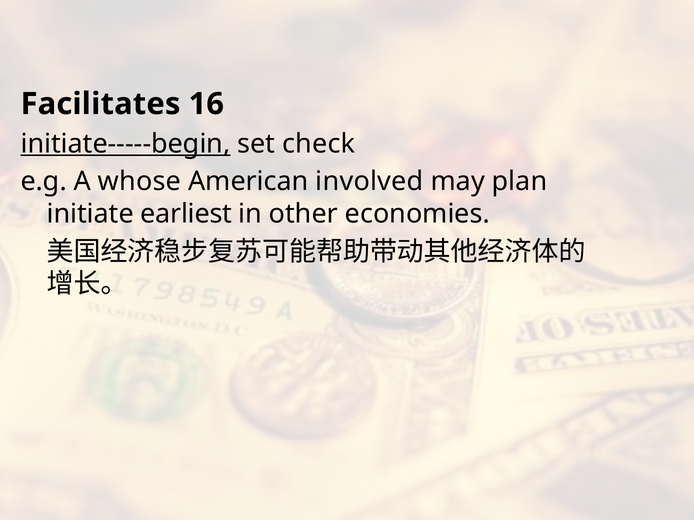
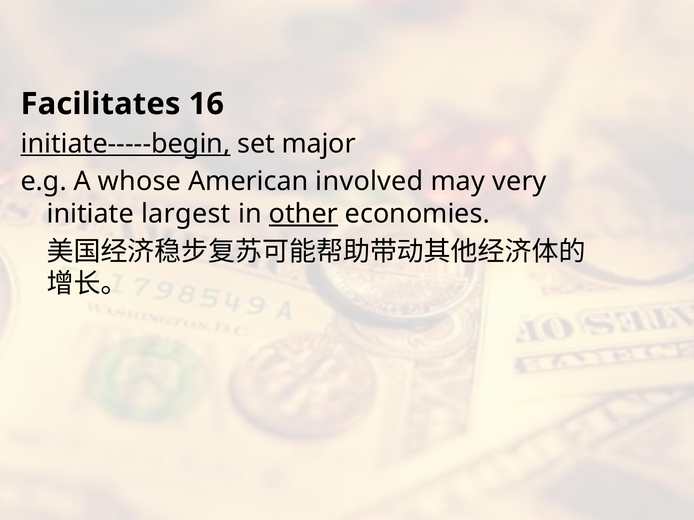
check: check -> major (319, 144)
plan: plan -> very (519, 182)
earliest: earliest -> largest (186, 214)
other underline: none -> present (303, 214)
